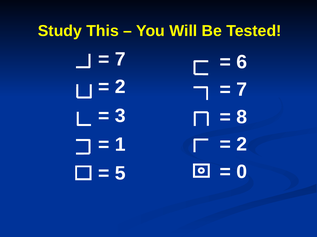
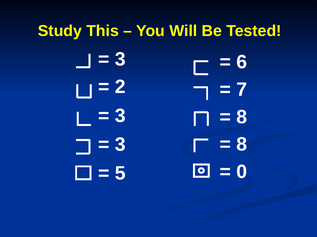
7: 7 -> 3 (120, 59)
2: 2 -> 8 (242, 145)
1: 1 -> 3 (120, 145)
